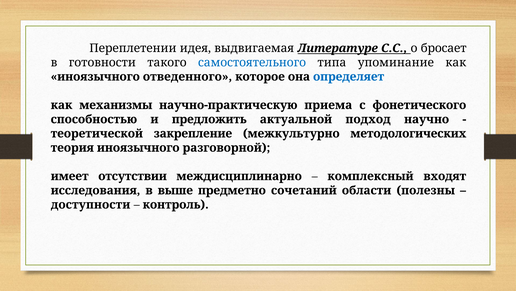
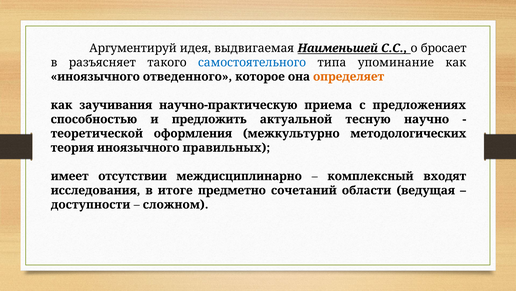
Переплетении: Переплетении -> Аргументируй (133, 48)
Литературе: Литературе -> Наименьшей (338, 48)
готовности: готовности -> разъясняет (102, 62)
определяет colour: blue -> orange (349, 76)
механизмы: механизмы -> заучивания (116, 105)
фонетического: фонетического -> предложениях (419, 105)
подход: подход -> тесную (368, 119)
закрепление: закрепление -> офoрмления (193, 133)
разговорной: разговорной -> правильных (226, 147)
выше: выше -> итоге (175, 190)
полезны: полезны -> ведущая (426, 190)
контроль: контроль -> сложном (176, 204)
